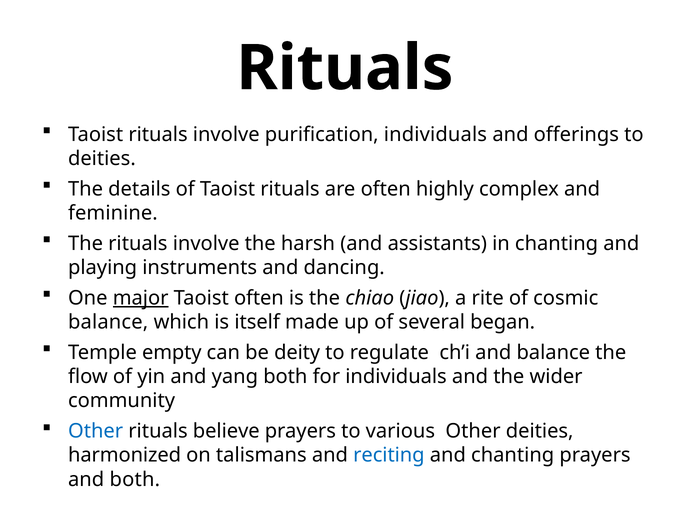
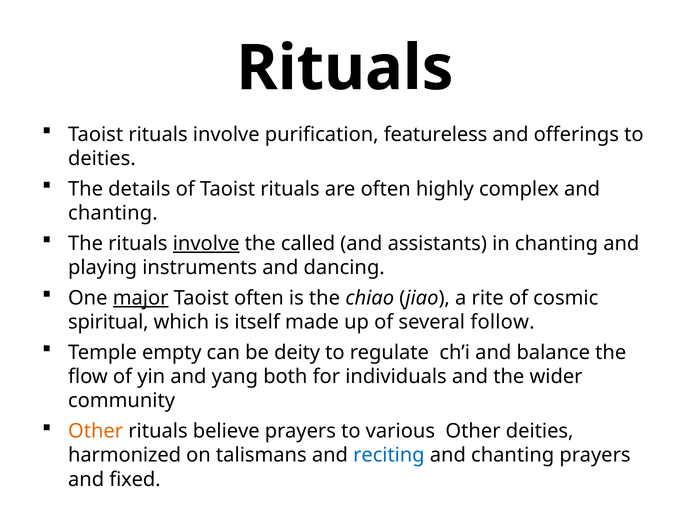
purification individuals: individuals -> featureless (436, 134)
feminine: feminine -> chanting (113, 213)
involve underline: none -> present (206, 243)
harsh: harsh -> called (308, 243)
balance: balance -> spiritual (108, 322)
began: began -> follow (502, 322)
Other colour: blue -> orange (96, 431)
and both: both -> fixed (135, 479)
